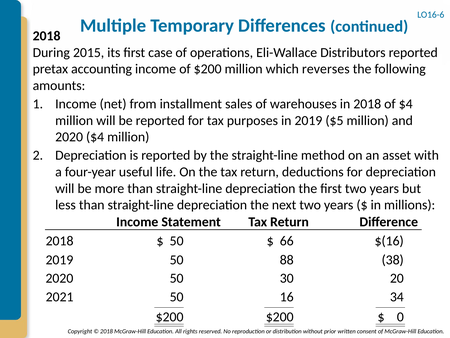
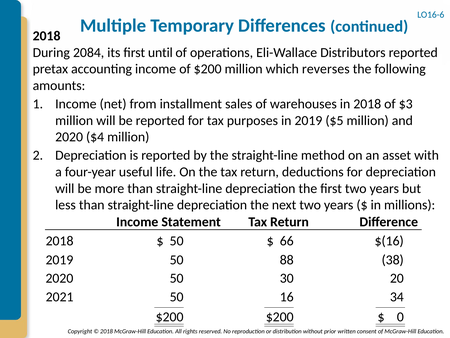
2015: 2015 -> 2084 (89, 52)
case: case -> until (160, 52)
of $4: $4 -> $3 (406, 104)
